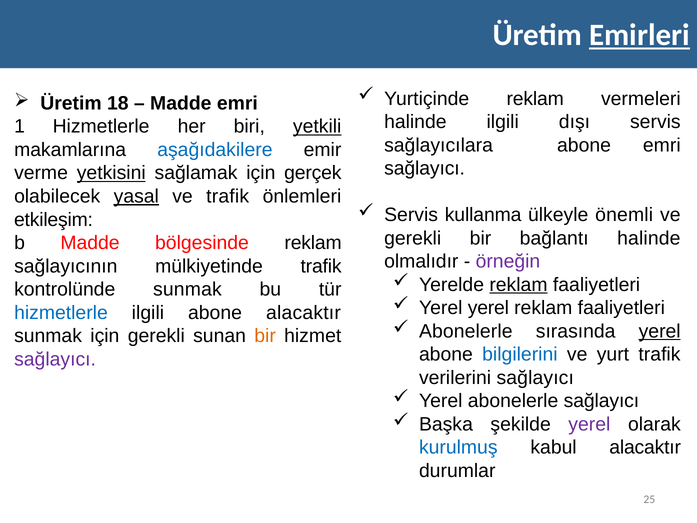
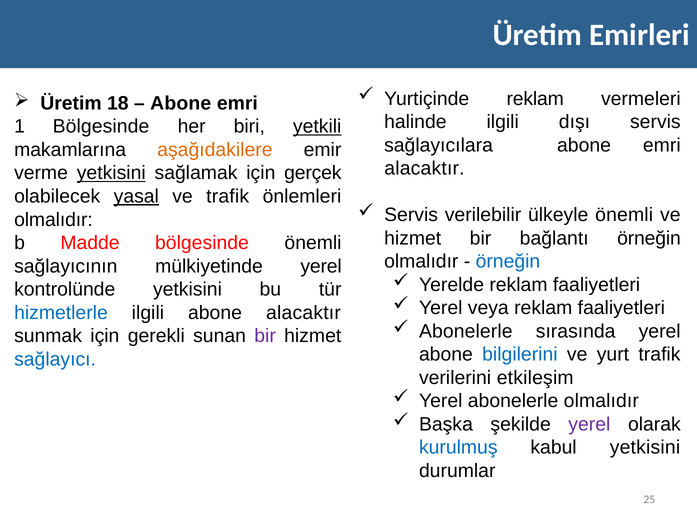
Emirleri underline: present -> none (639, 35)
Madde: Madde -> Abone (181, 103)
1 Hizmetlerle: Hizmetlerle -> Bölgesinde (101, 127)
aşağıdakilere colour: blue -> orange (215, 150)
sağlayıcı: sağlayıcı -> alacaktır (424, 168)
kullanma: kullanma -> verilebilir (483, 215)
etkileşim: etkileşim -> olmalıdır (53, 220)
gerekli: gerekli -> hizmet (413, 238)
bağlantı halinde: halinde -> örneğin (649, 238)
bölgesinde reklam: reklam -> önemli (313, 243)
örneğin colour: purple -> blue (508, 261)
mülkiyetinde trafik: trafik -> yerel (321, 266)
reklam underline: present -> none (518, 285)
kontrolünde sunmak: sunmak -> yetkisini (187, 289)
Yerel yerel: yerel -> veya (488, 308)
yerel underline: present -> none (660, 331)
bir colour: orange -> purple (265, 336)
sağlayıcı colour: purple -> blue (55, 359)
verilerini sağlayıcı: sağlayıcı -> etkileşim (535, 378)
abonelerle sağlayıcı: sağlayıcı -> olmalıdır (601, 401)
kabul alacaktır: alacaktır -> yetkisini (645, 447)
